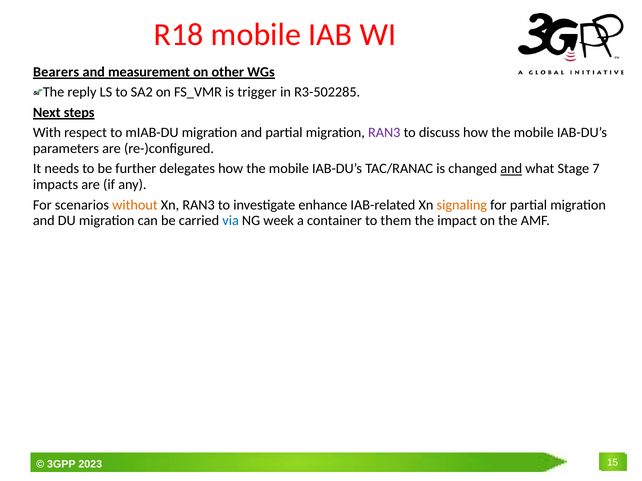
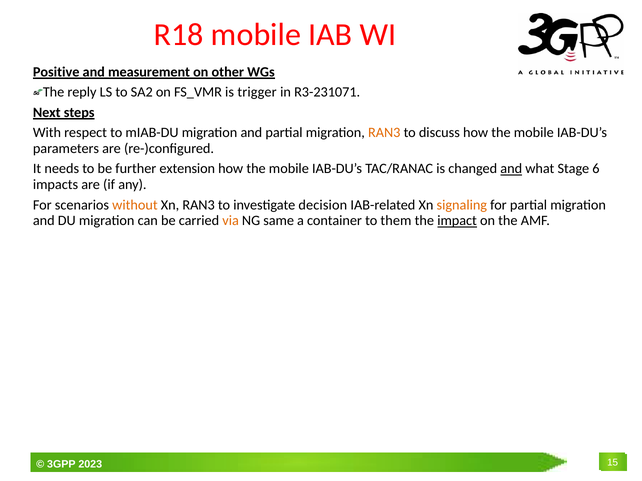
Bearers: Bearers -> Positive (56, 72)
R3-502285: R3-502285 -> R3-231071 (327, 92)
RAN3 colour: purple -> orange (384, 133)
delegates: delegates -> extension (187, 169)
7: 7 -> 6 (596, 169)
enhance: enhance -> decision (323, 205)
via colour: blue -> orange (231, 221)
week: week -> same (279, 221)
impact underline: none -> present (457, 221)
